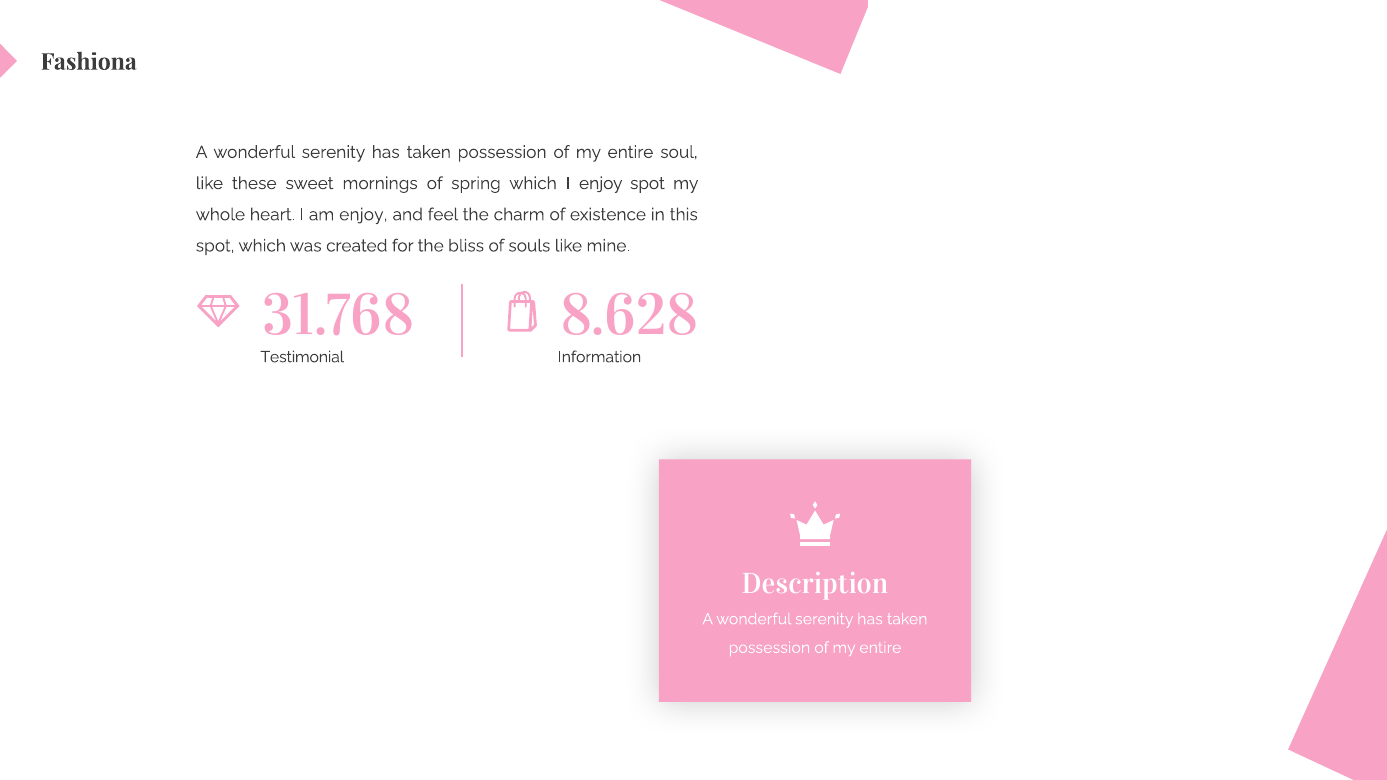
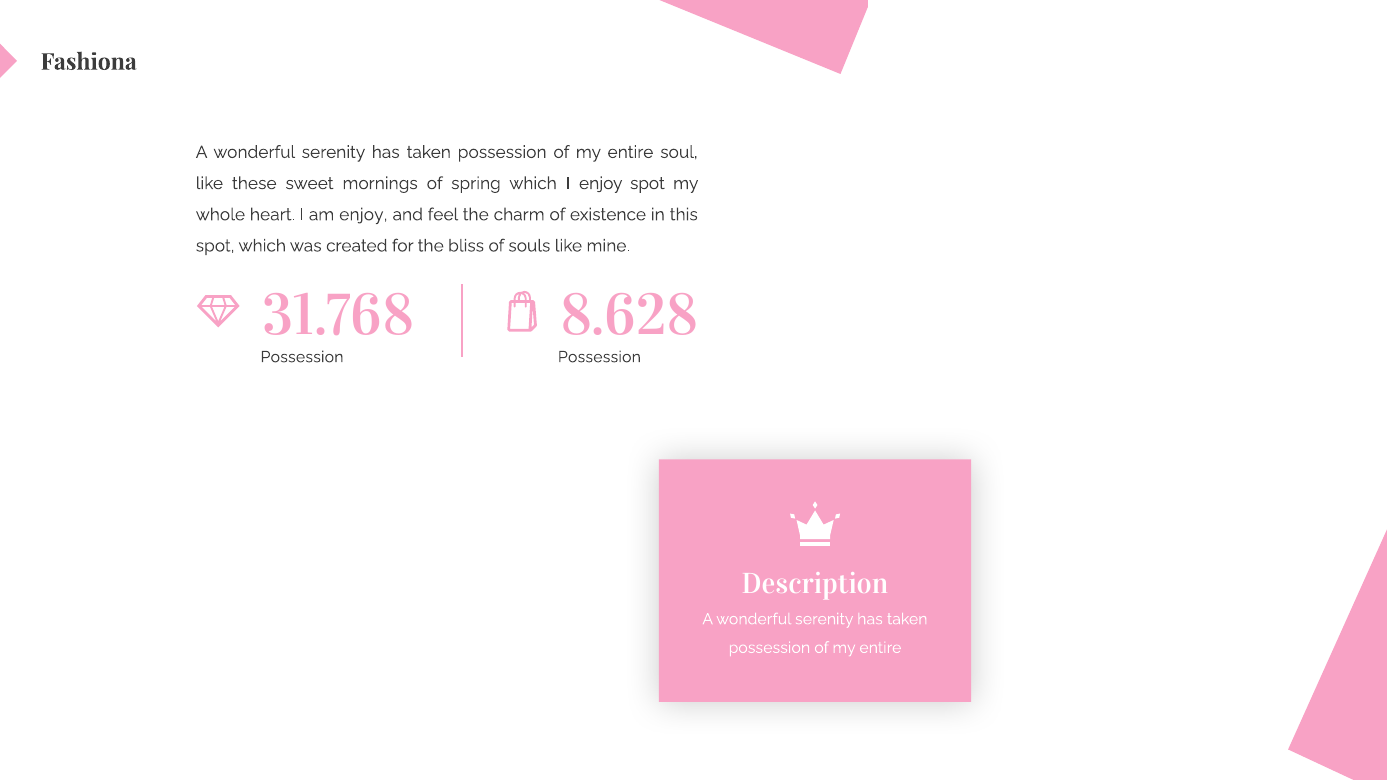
Testimonial: Testimonial -> Possession (302, 357)
Information: Information -> Possession (599, 357)
